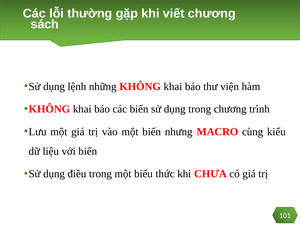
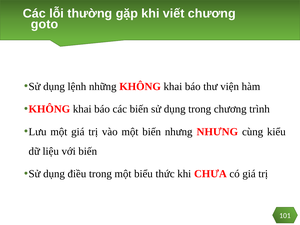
sách: sách -> goto (45, 24)
nhưng MACRO: MACRO -> NHƯNG (217, 132)
